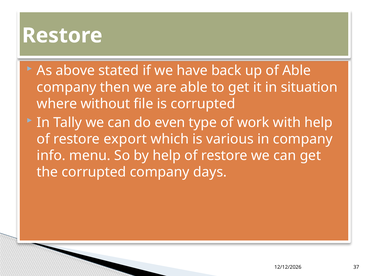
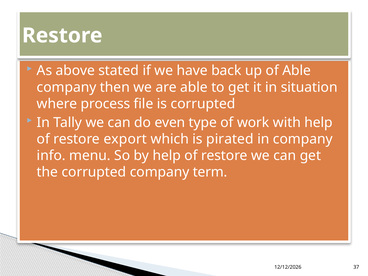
without: without -> process (105, 104)
various: various -> pirated (230, 139)
days: days -> term (210, 172)
